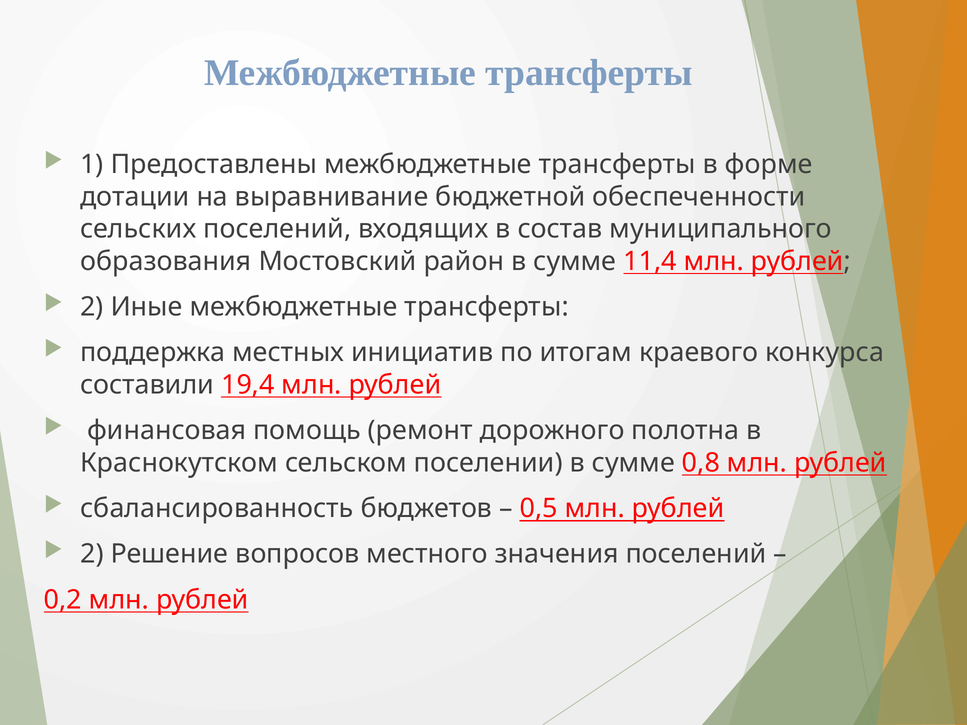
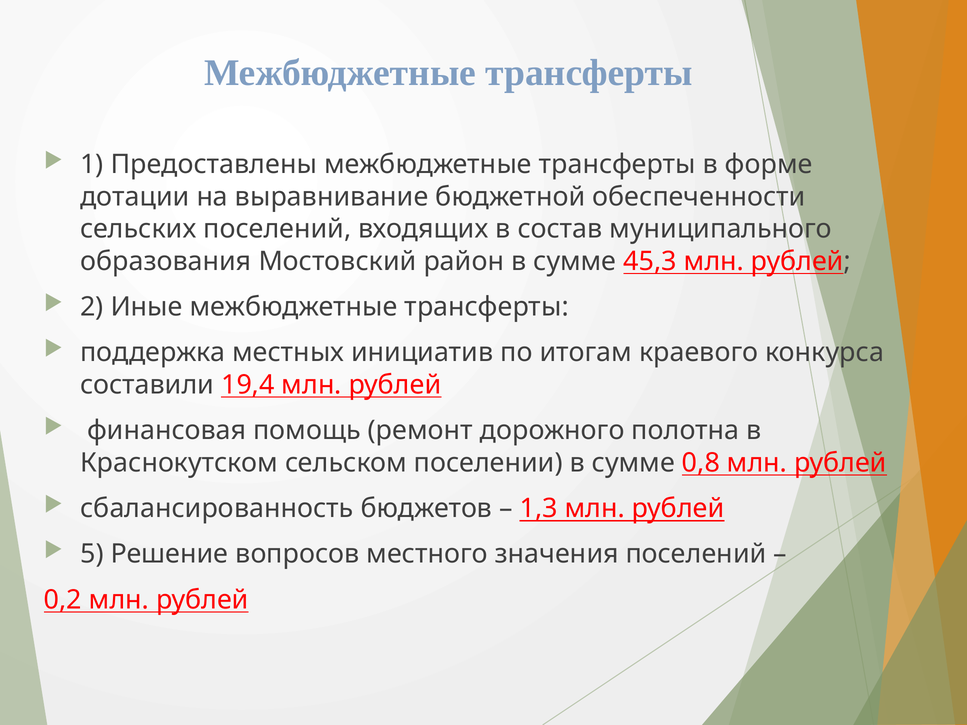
11,4: 11,4 -> 45,3 (650, 261)
0,5: 0,5 -> 1,3 (539, 509)
2: 2 -> 5 (92, 554)
